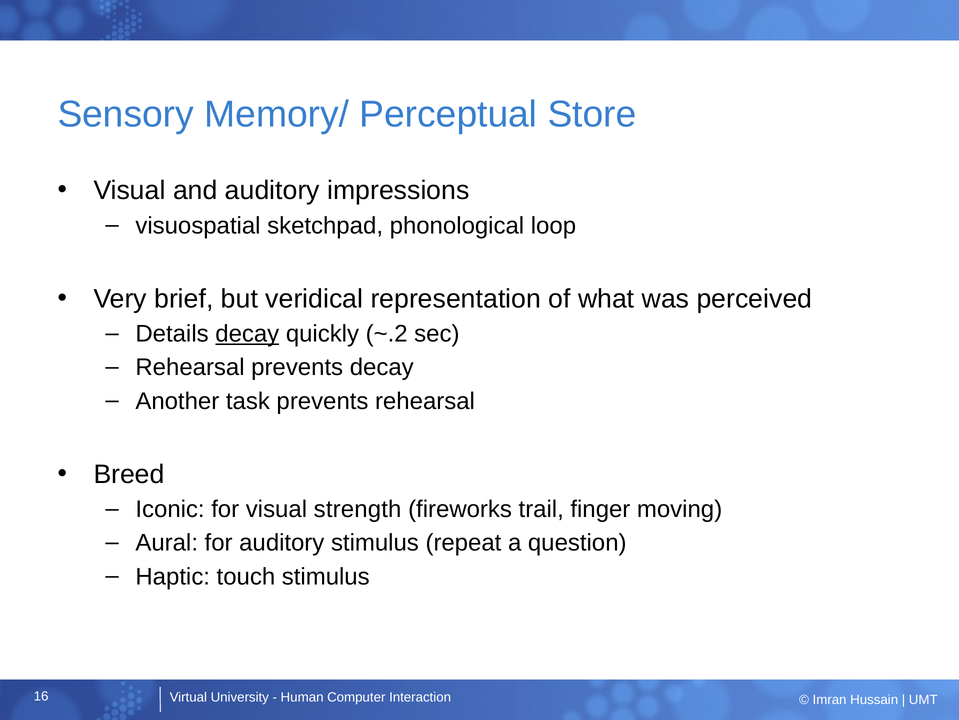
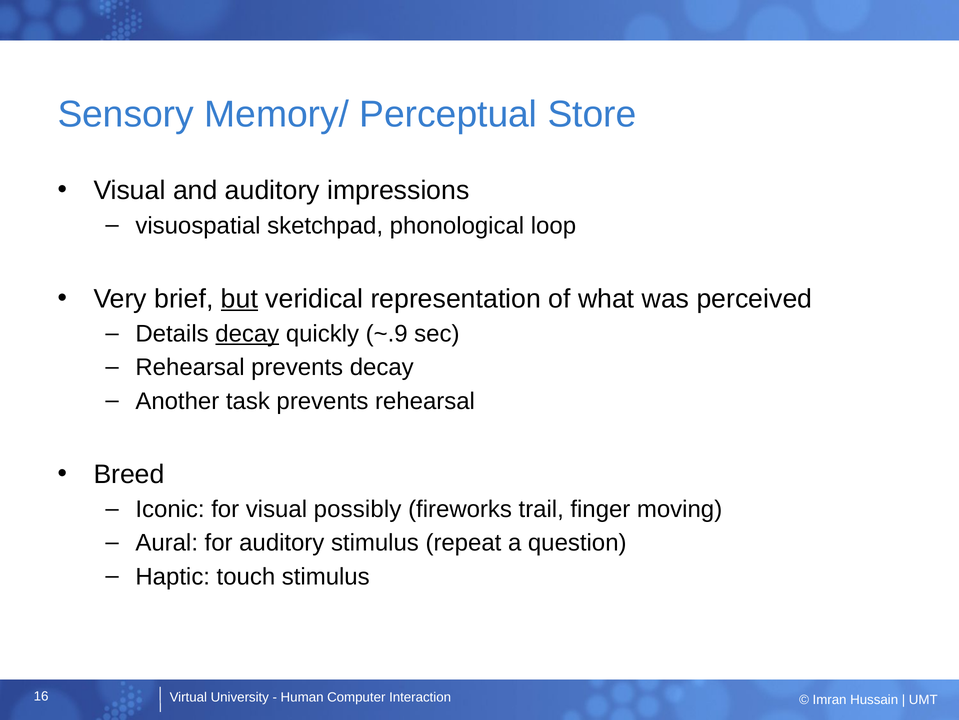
but underline: none -> present (239, 299)
~.2: ~.2 -> ~.9 (387, 334)
strength: strength -> possibly (358, 509)
